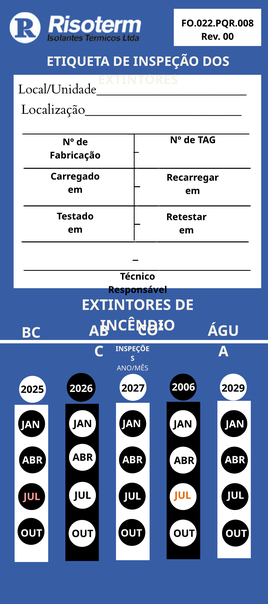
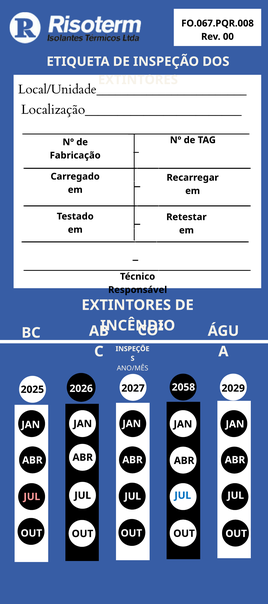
FO.022.PQR.008: FO.022.PQR.008 -> FO.067.PQR.008 (218, 23)
2006: 2006 -> 2058 (183, 387)
JUL colour: orange -> blue (183, 495)
